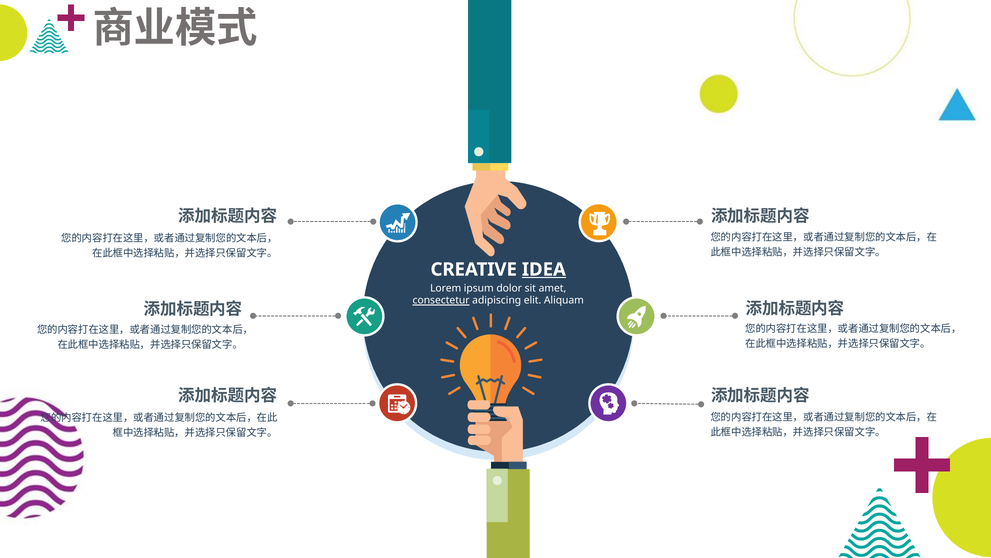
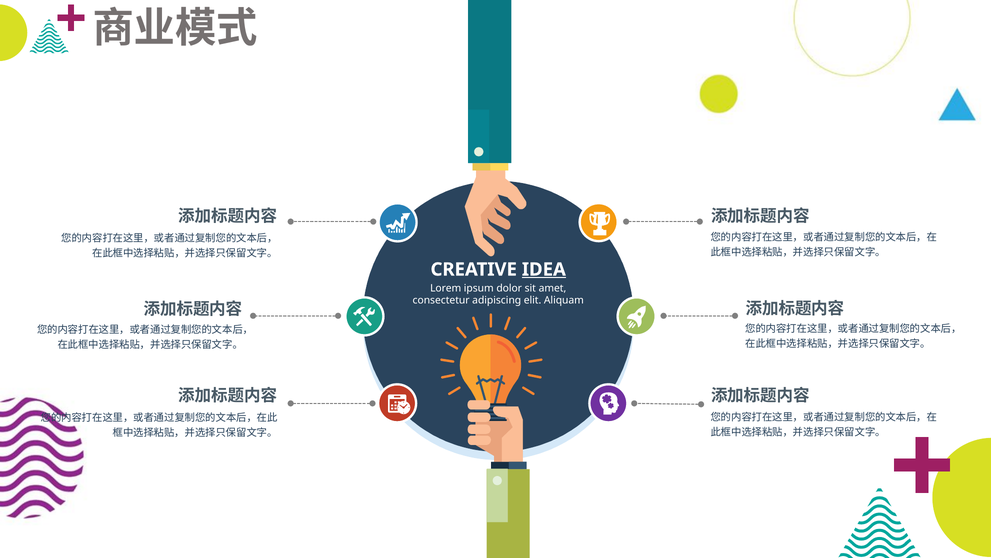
consectetur underline: present -> none (441, 300)
